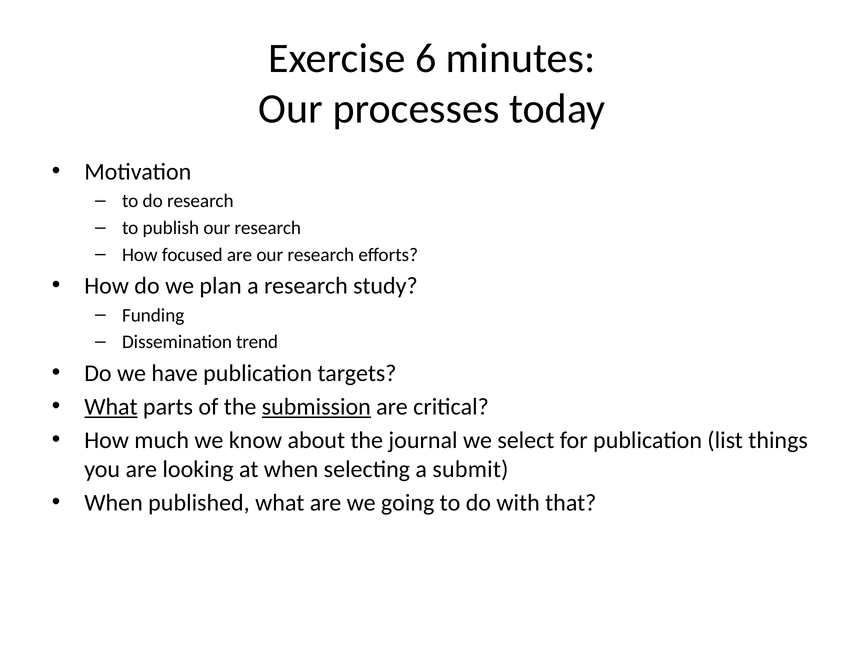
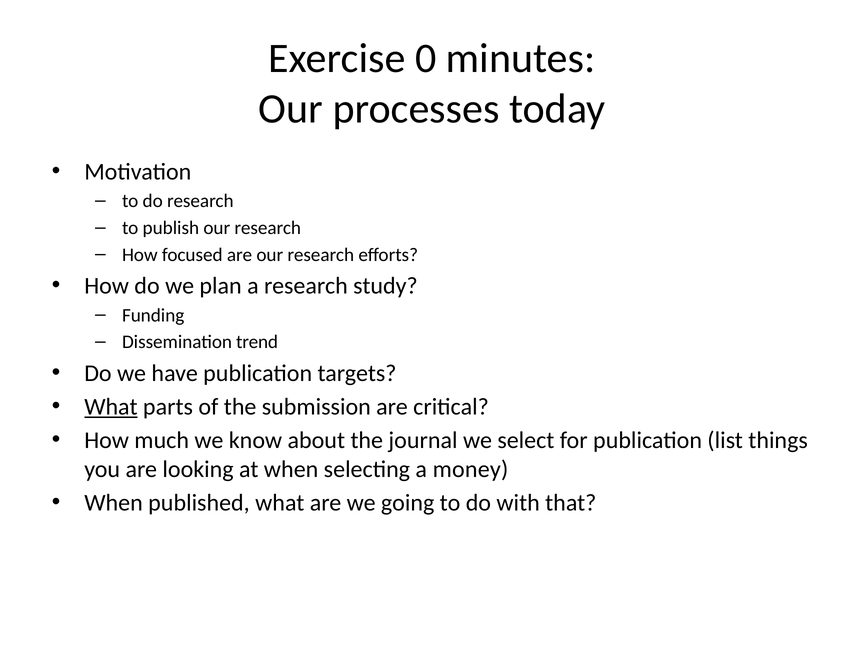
6: 6 -> 0 (426, 58)
submission underline: present -> none (316, 407)
submit: submit -> money (470, 469)
